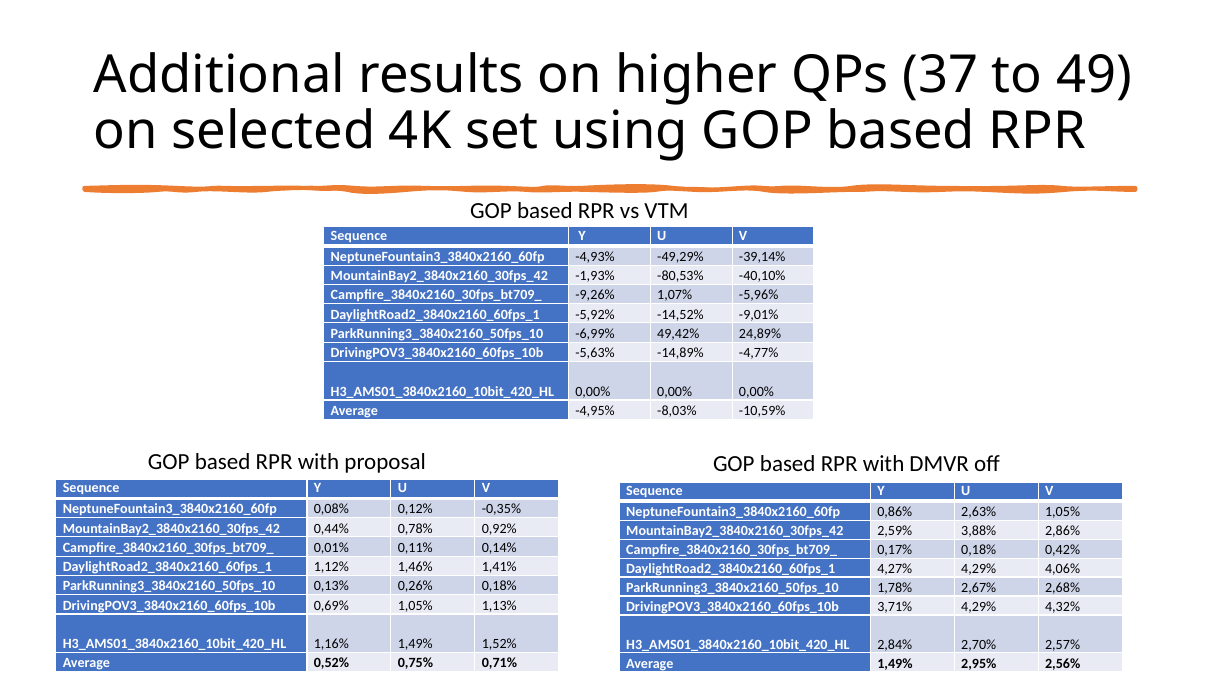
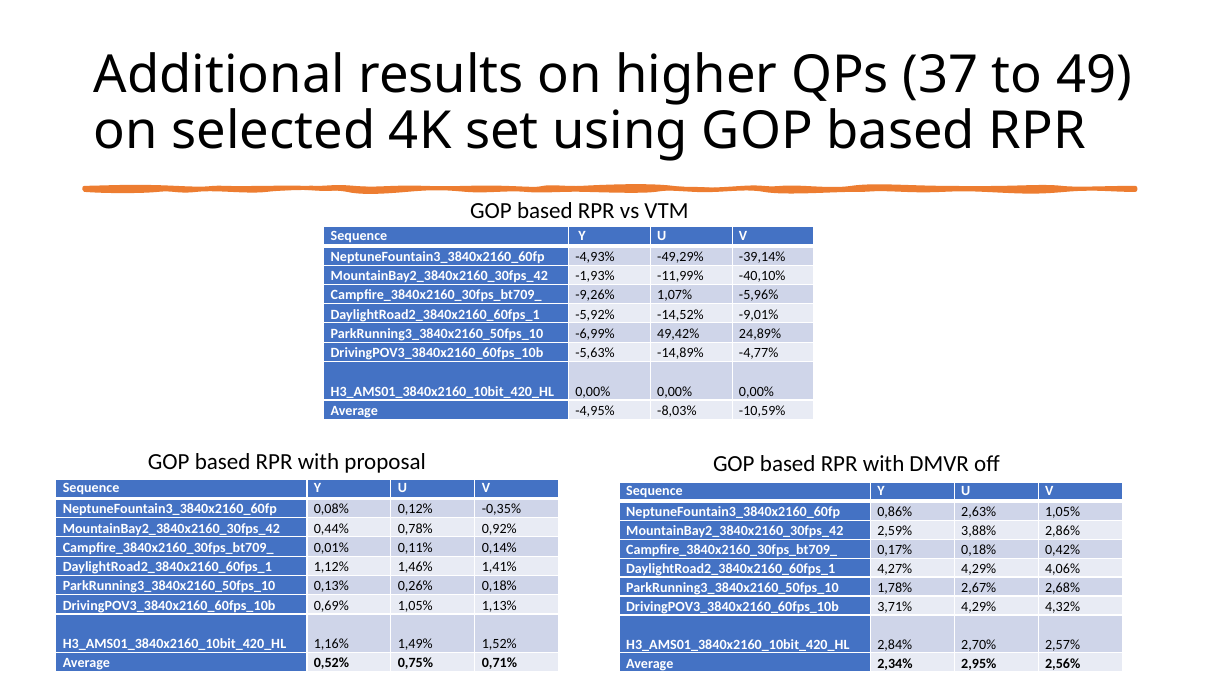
-80,53%: -80,53% -> -11,99% (680, 276)
Average 1,49%: 1,49% -> 2,34% (895, 664)
